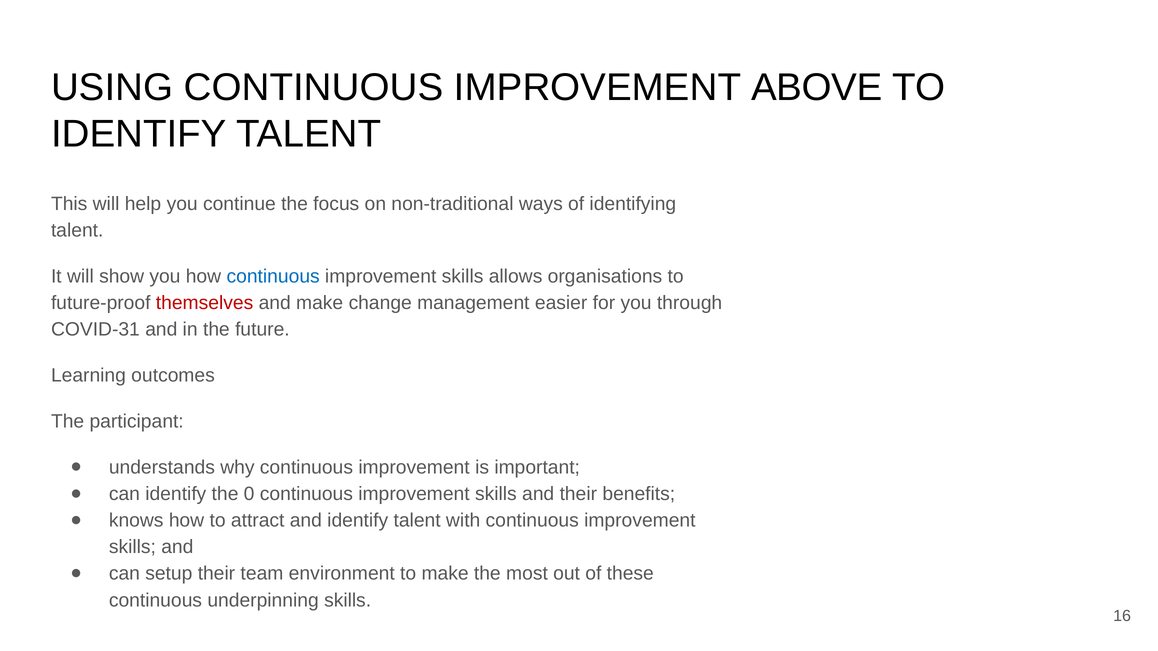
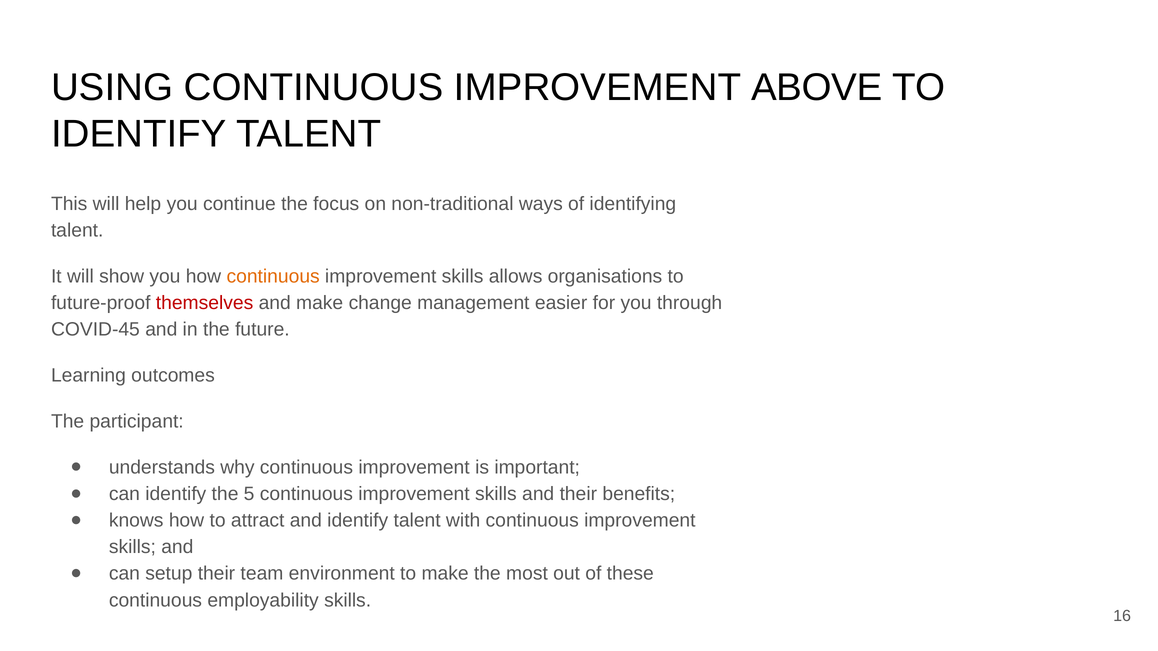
continuous colour: blue -> orange (273, 276)
COVID-31: COVID-31 -> COVID-45 (95, 330)
0: 0 -> 5 (249, 494)
underpinning: underpinning -> employability (263, 601)
